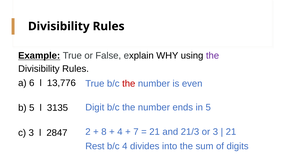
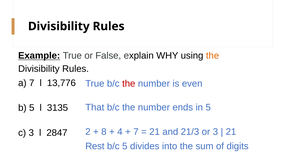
the colour: purple -> orange (213, 56)
a 6: 6 -> 7 (32, 83)
Digit: Digit -> That (95, 108)
b/c 4: 4 -> 5 (125, 146)
